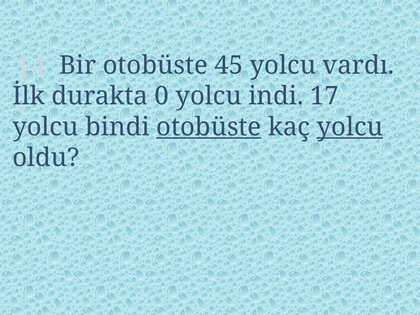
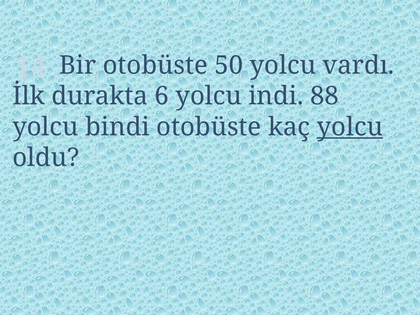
45: 45 -> 50 (229, 65)
0: 0 -> 6 (162, 96)
17: 17 -> 88 (325, 96)
otobüste underline: present -> none (209, 127)
